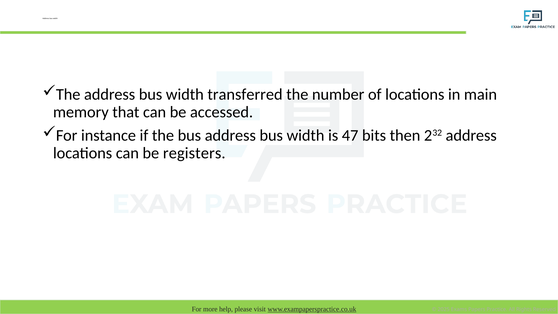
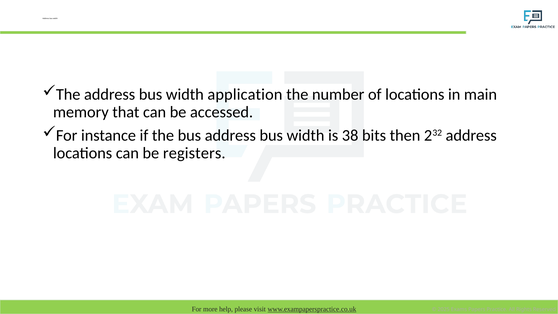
transferred: transferred -> application (245, 94)
47: 47 -> 38 (350, 135)
